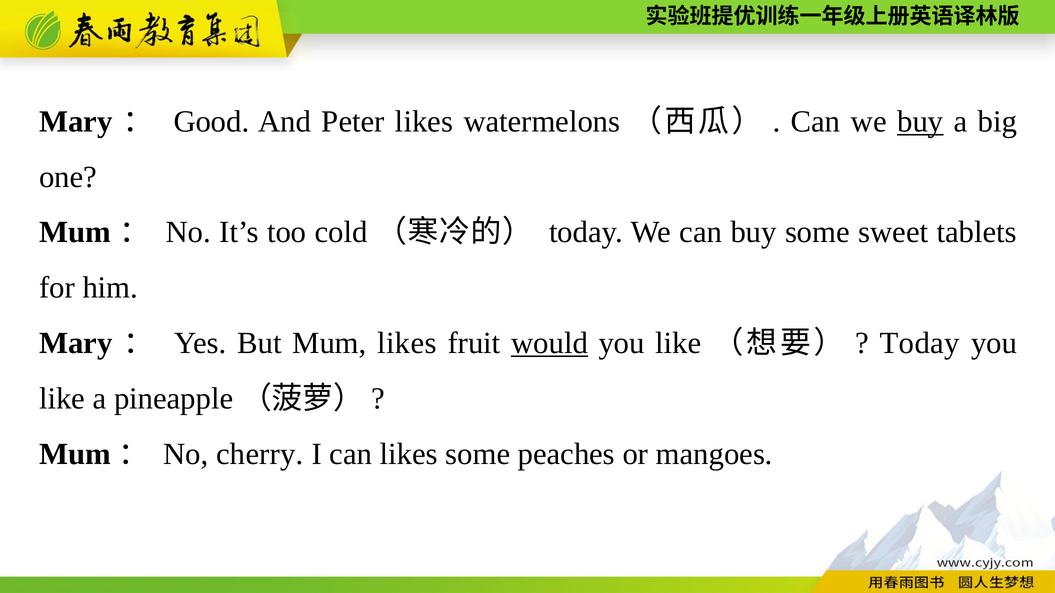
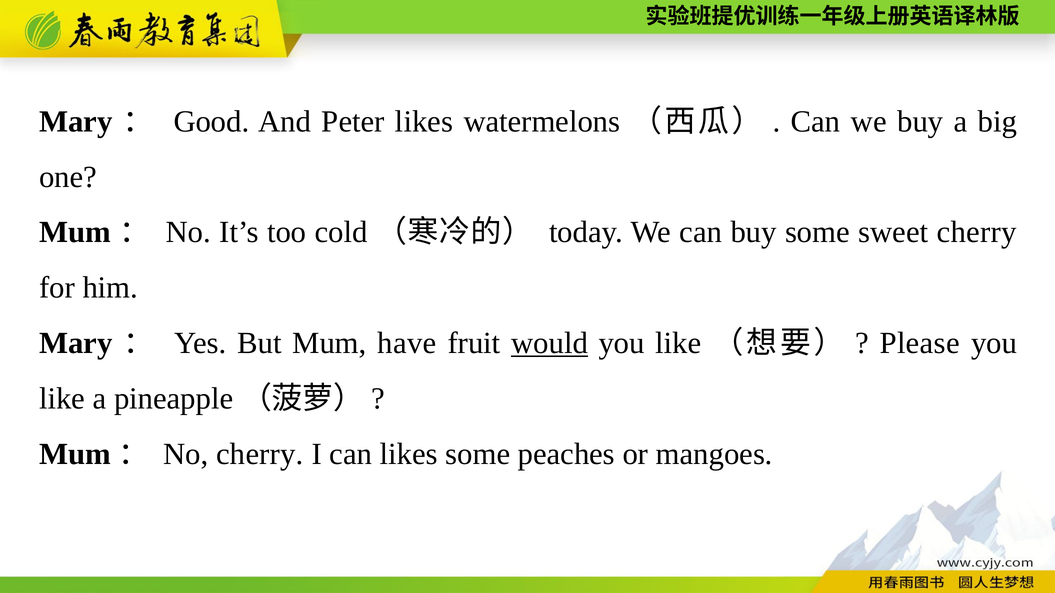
buy underline: present -> none (920, 122)
sweet tablets: tablets -> cherry (977, 233)
Mum likes: likes -> have (407, 343)
Today: Today -> Please (920, 343)
